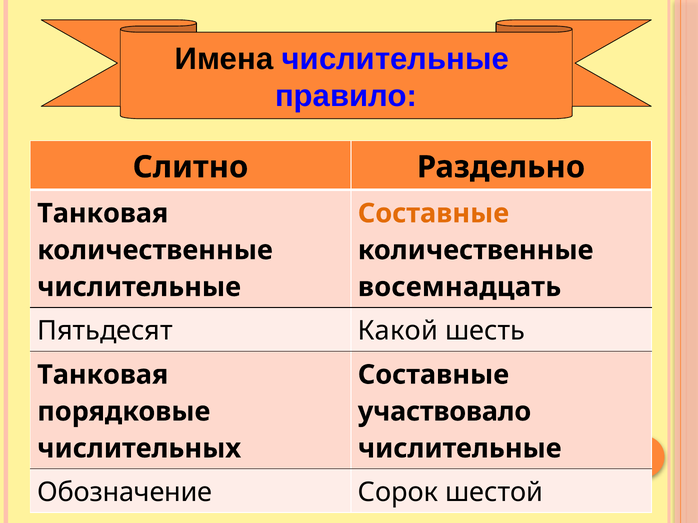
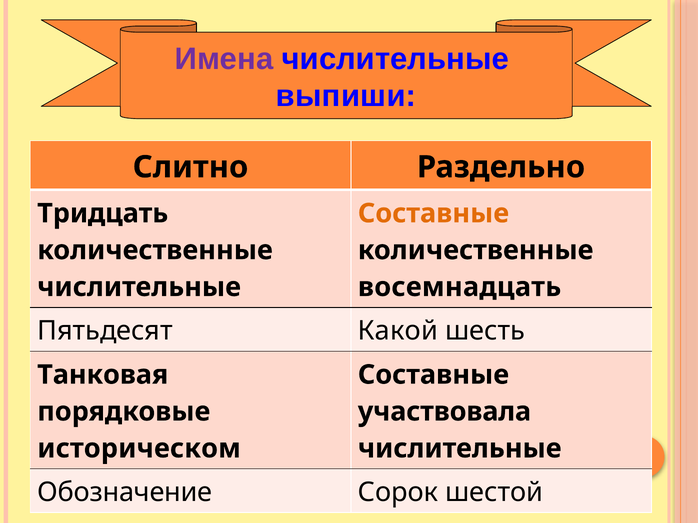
Имена colour: black -> purple (224, 59)
правило: правило -> выпиши (346, 96)
Танковая: Танковая -> Тридцать (103, 214)
участвовало: участвовало -> участвовала (444, 412)
числительных: числительных -> историческом (139, 449)
